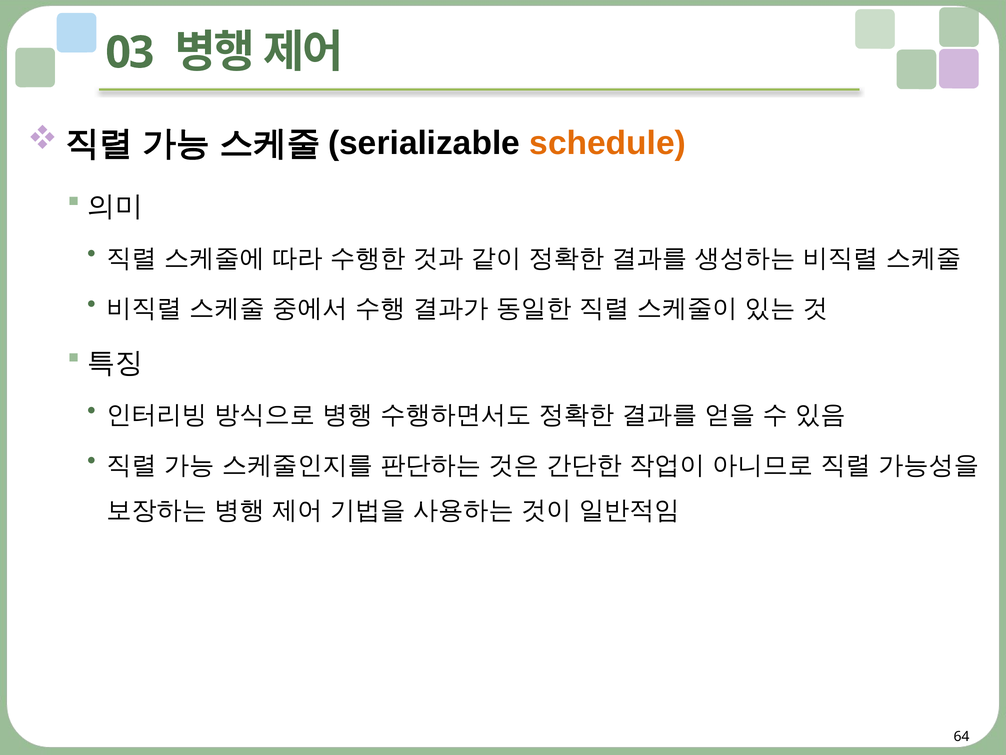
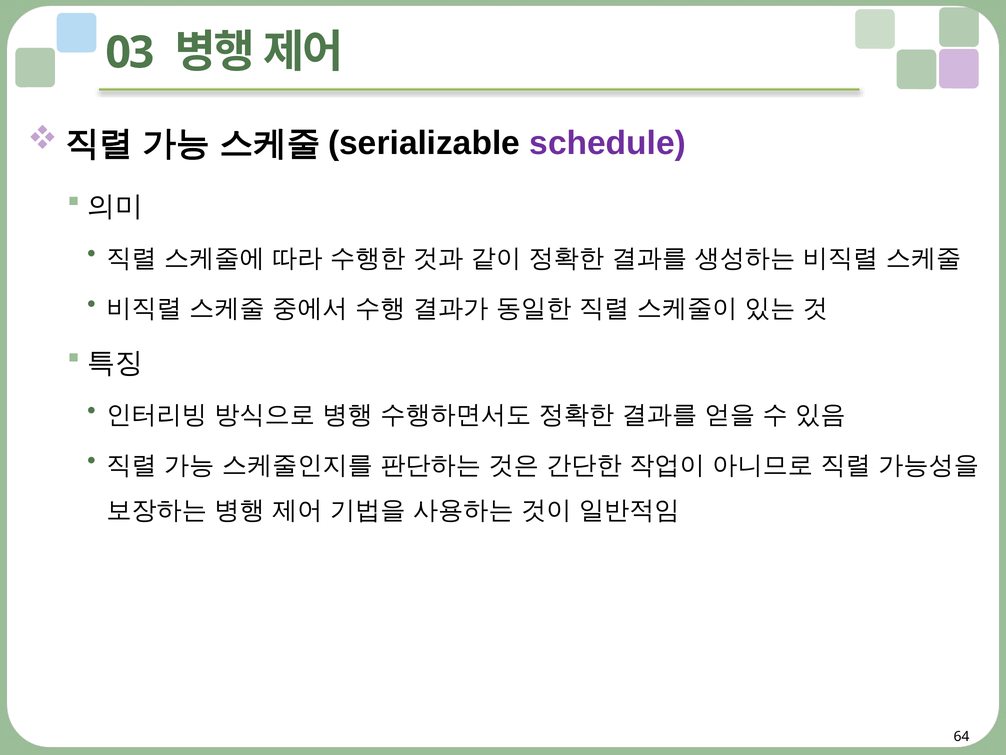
schedule colour: orange -> purple (608, 143)
